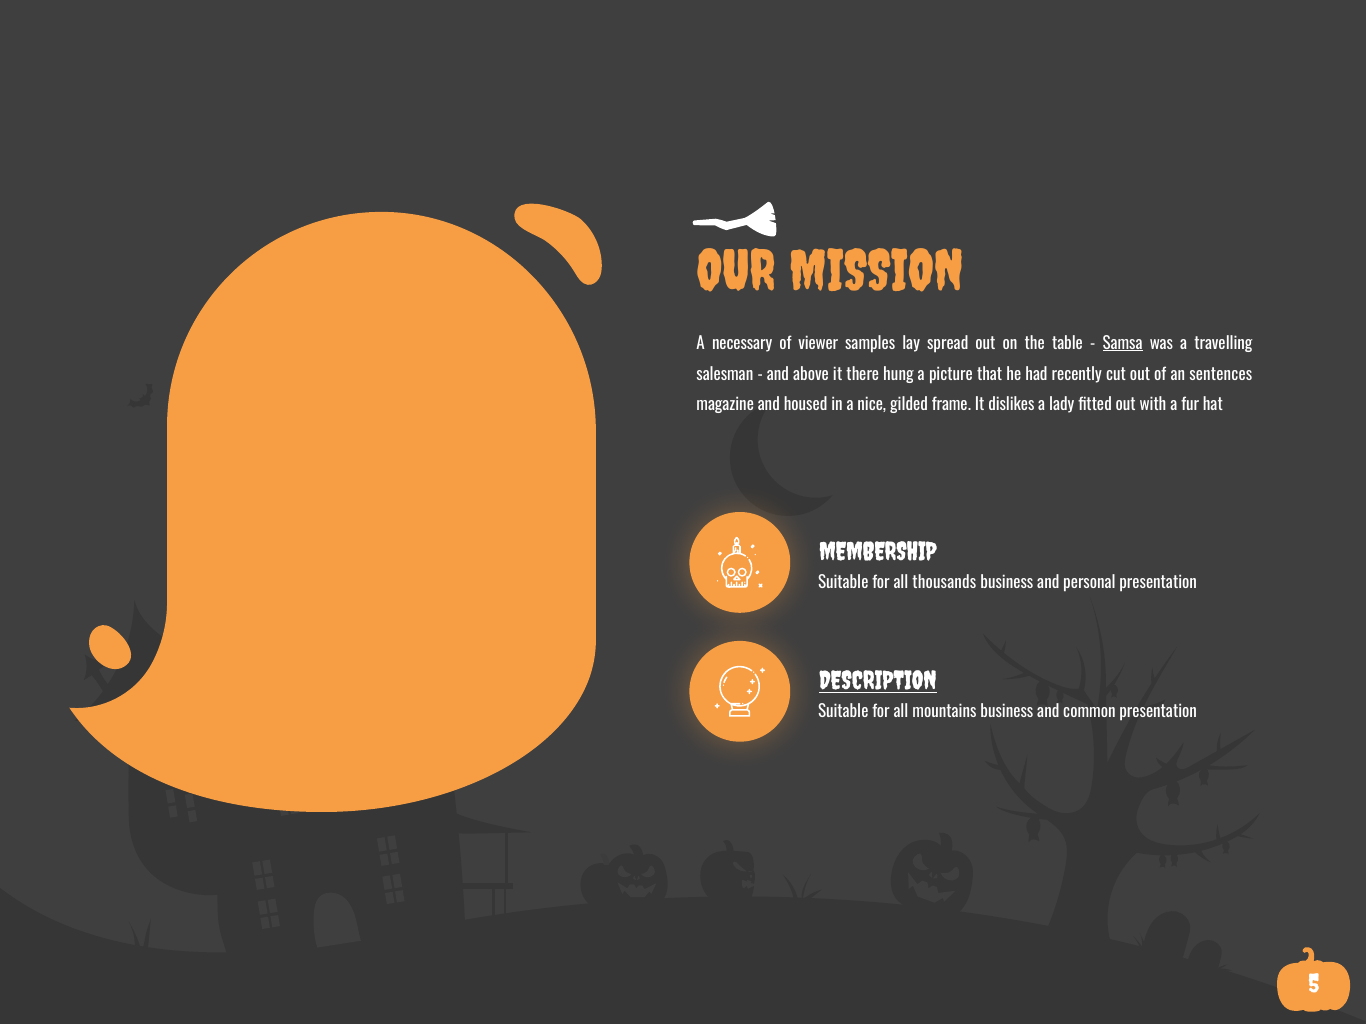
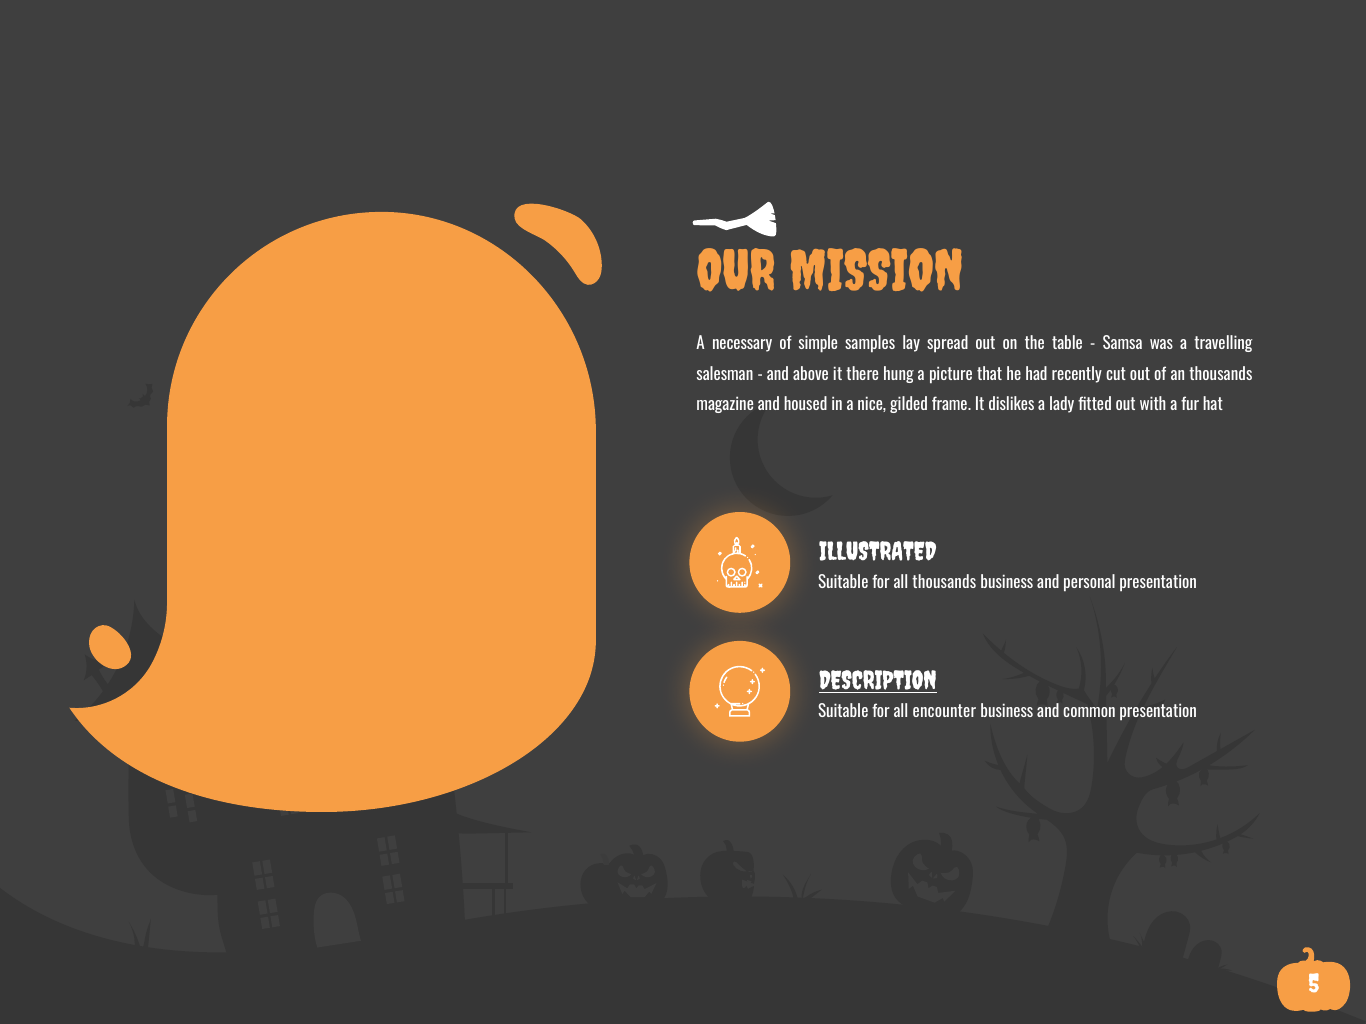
viewer: viewer -> simple (818, 344)
Samsa underline: present -> none (1123, 344)
an sentences: sentences -> thousands (1221, 375)
MEMBERSHIP: MEMBERSHIP -> ILLUSTRATED (878, 553)
mountains: mountains -> encounter (944, 713)
